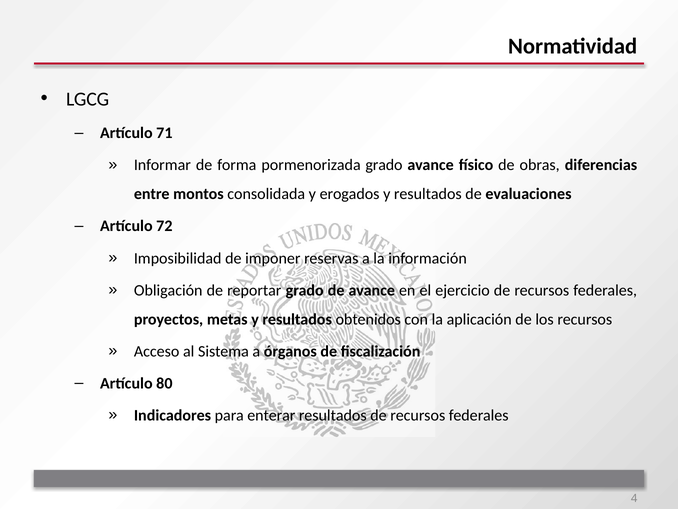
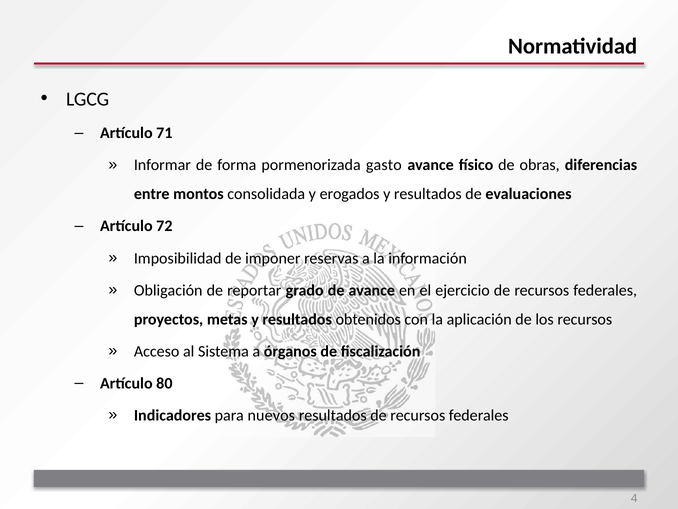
pormenorizada grado: grado -> gasto (384, 165)
enterar: enterar -> nuevos (271, 415)
